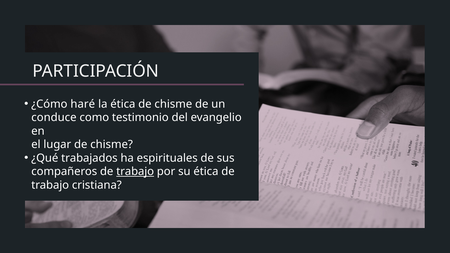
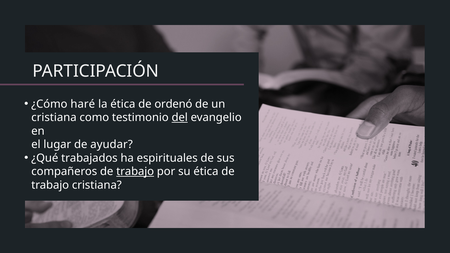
ética de chisme: chisme -> ordenó (173, 104)
conduce: conduce -> cristiana (54, 118)
del underline: none -> present (180, 118)
lugar de chisme: chisme -> ayudar (112, 145)
